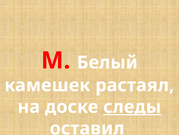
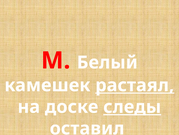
растаял underline: none -> present (135, 85)
